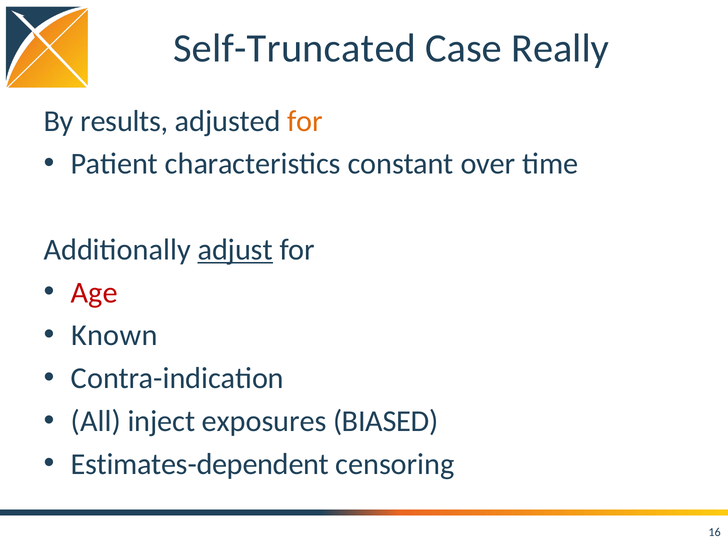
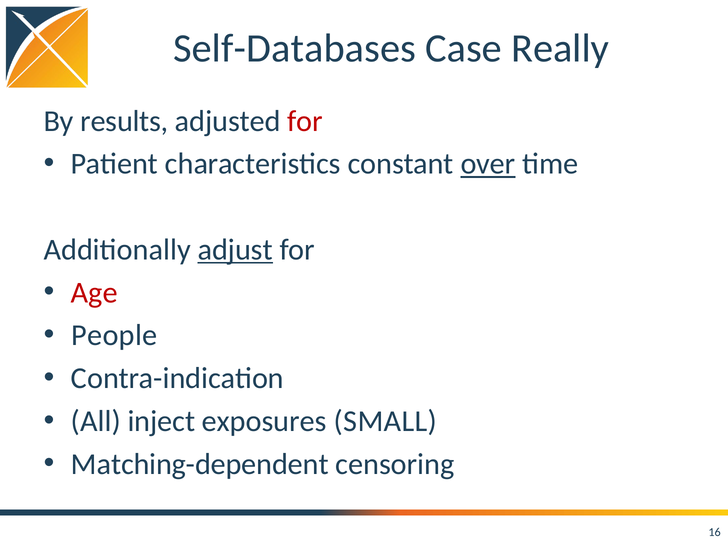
Self-Truncated: Self-Truncated -> Self-Databases (295, 48)
for colour: orange -> red (305, 121)
over underline: none -> present (488, 164)
Known: Known -> People (114, 335)
BIASED: BIASED -> SMALL (385, 421)
Estimates-dependent: Estimates-dependent -> Matching-dependent (200, 464)
